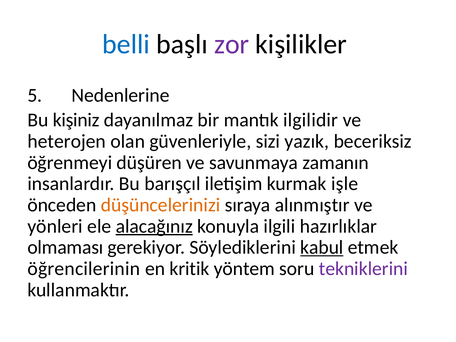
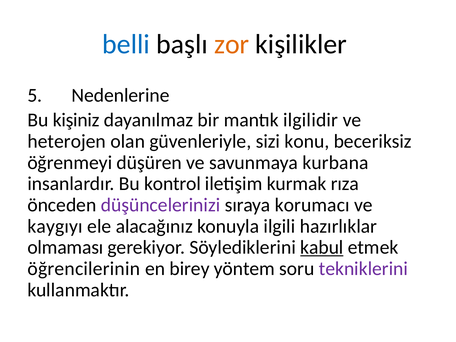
zor colour: purple -> orange (232, 44)
yazık: yazık -> konu (307, 141)
zamanın: zamanın -> kurbana (335, 163)
barışçıl: barışçıl -> kontrol (173, 184)
işle: işle -> rıza (345, 184)
düşüncelerinizi colour: orange -> purple (161, 205)
alınmıştır: alınmıştır -> korumacı (312, 205)
yönleri: yönleri -> kaygıyı (55, 226)
alacağınız underline: present -> none (154, 226)
kritik: kritik -> birey (190, 269)
